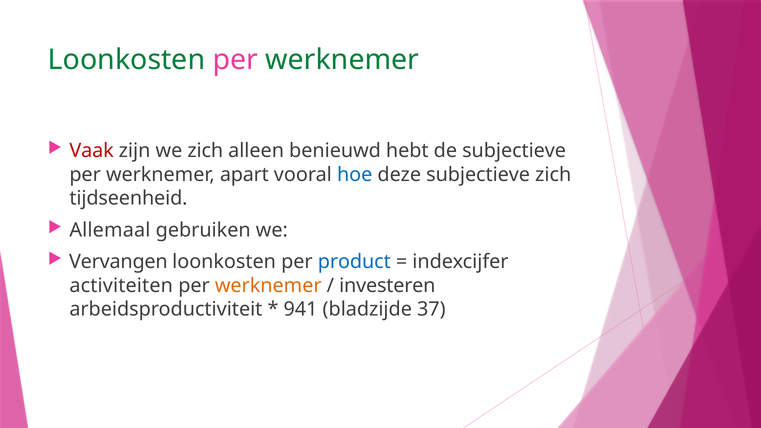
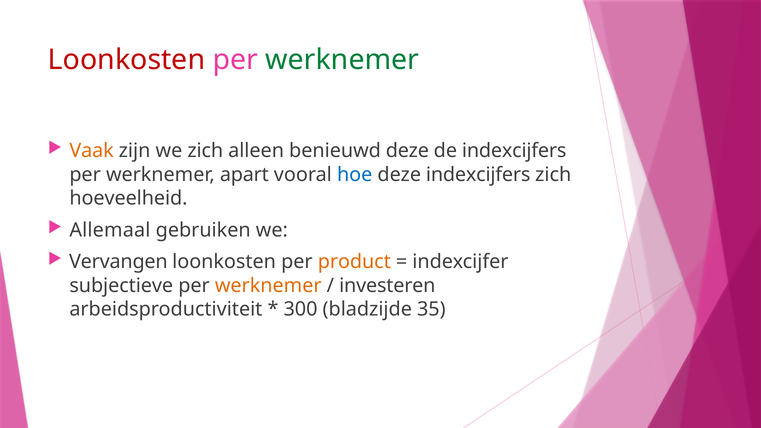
Loonkosten colour: green -> red (127, 60)
Vaak colour: red -> orange (92, 151)
benieuwd hebt: hebt -> deze (407, 151)
de subjectieve: subjectieve -> indexcijfers (514, 151)
deze subjectieve: subjectieve -> indexcijfers (478, 175)
tijdseenheid: tijdseenheid -> hoeveelheid (128, 198)
product colour: blue -> orange (354, 262)
activiteiten: activiteiten -> subjectieve (121, 286)
941: 941 -> 300 (301, 309)
37: 37 -> 35 (431, 309)
